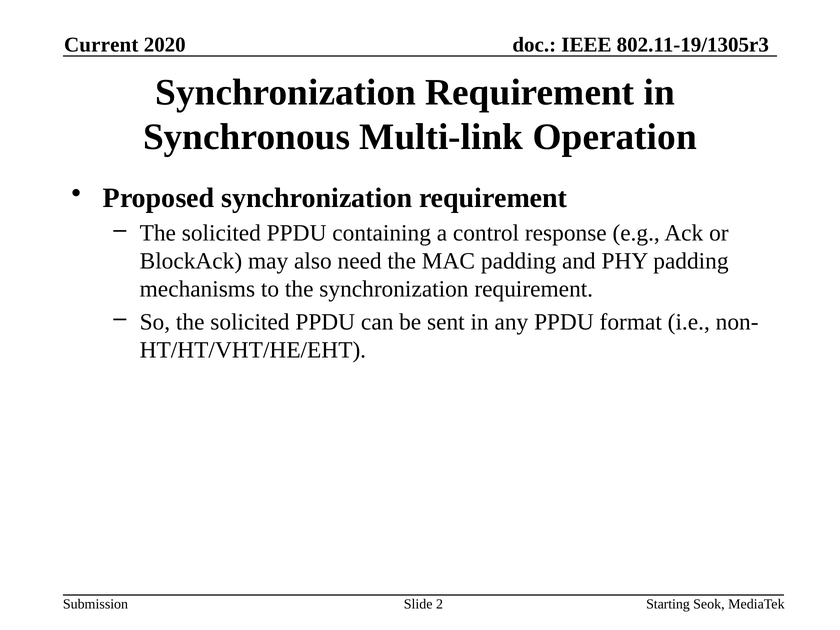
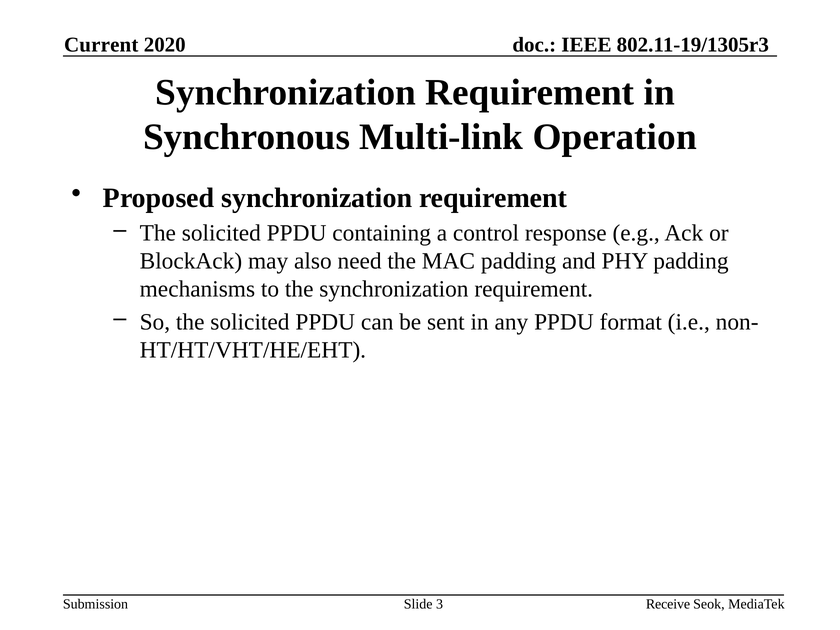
Starting: Starting -> Receive (668, 604)
2: 2 -> 3 (440, 604)
